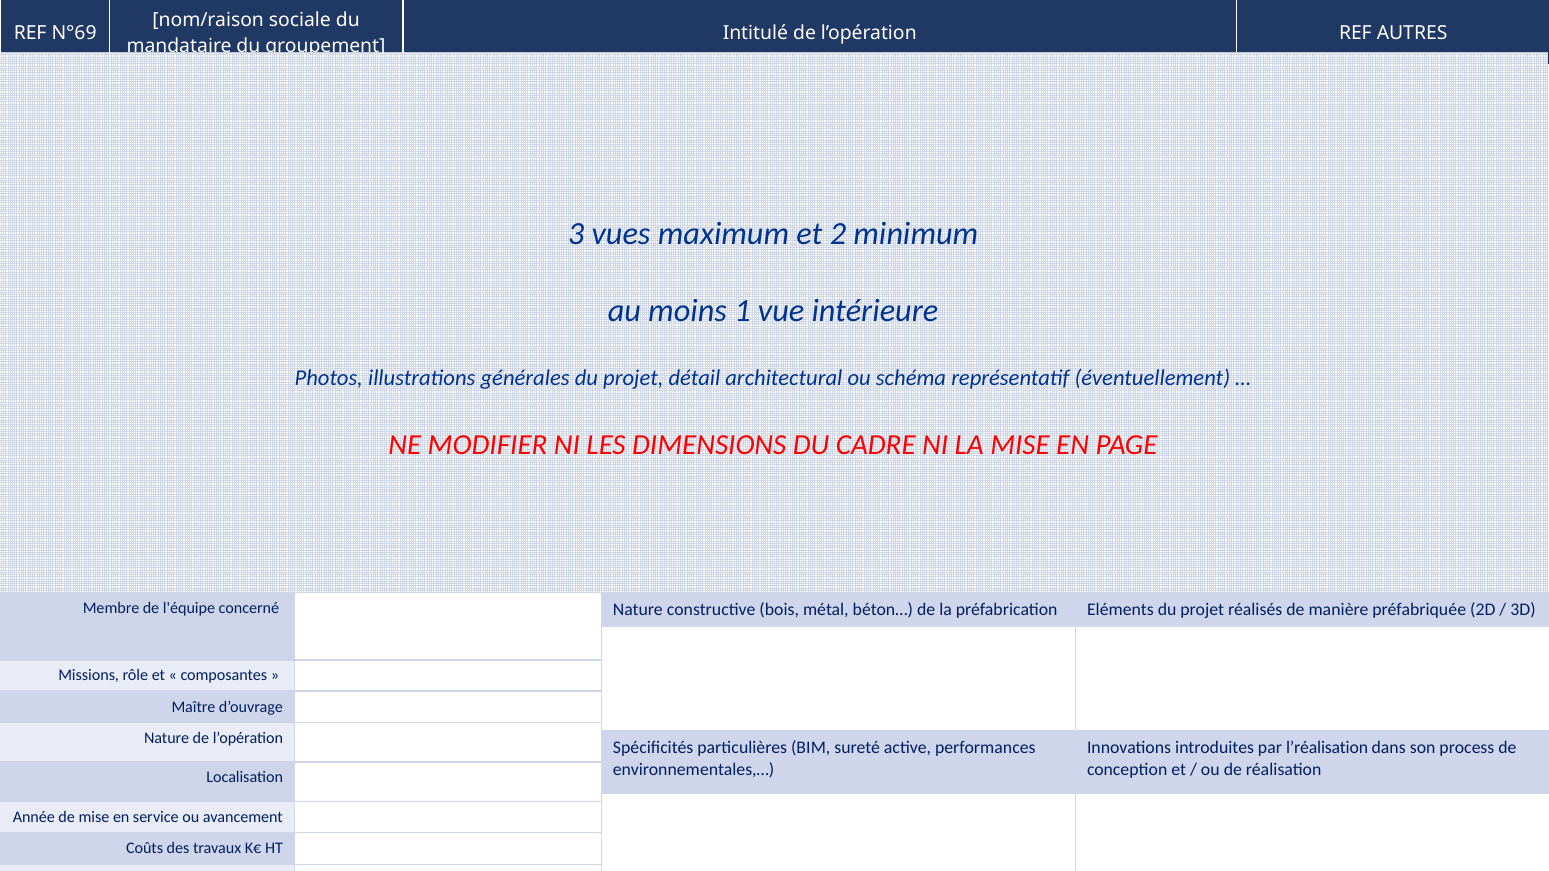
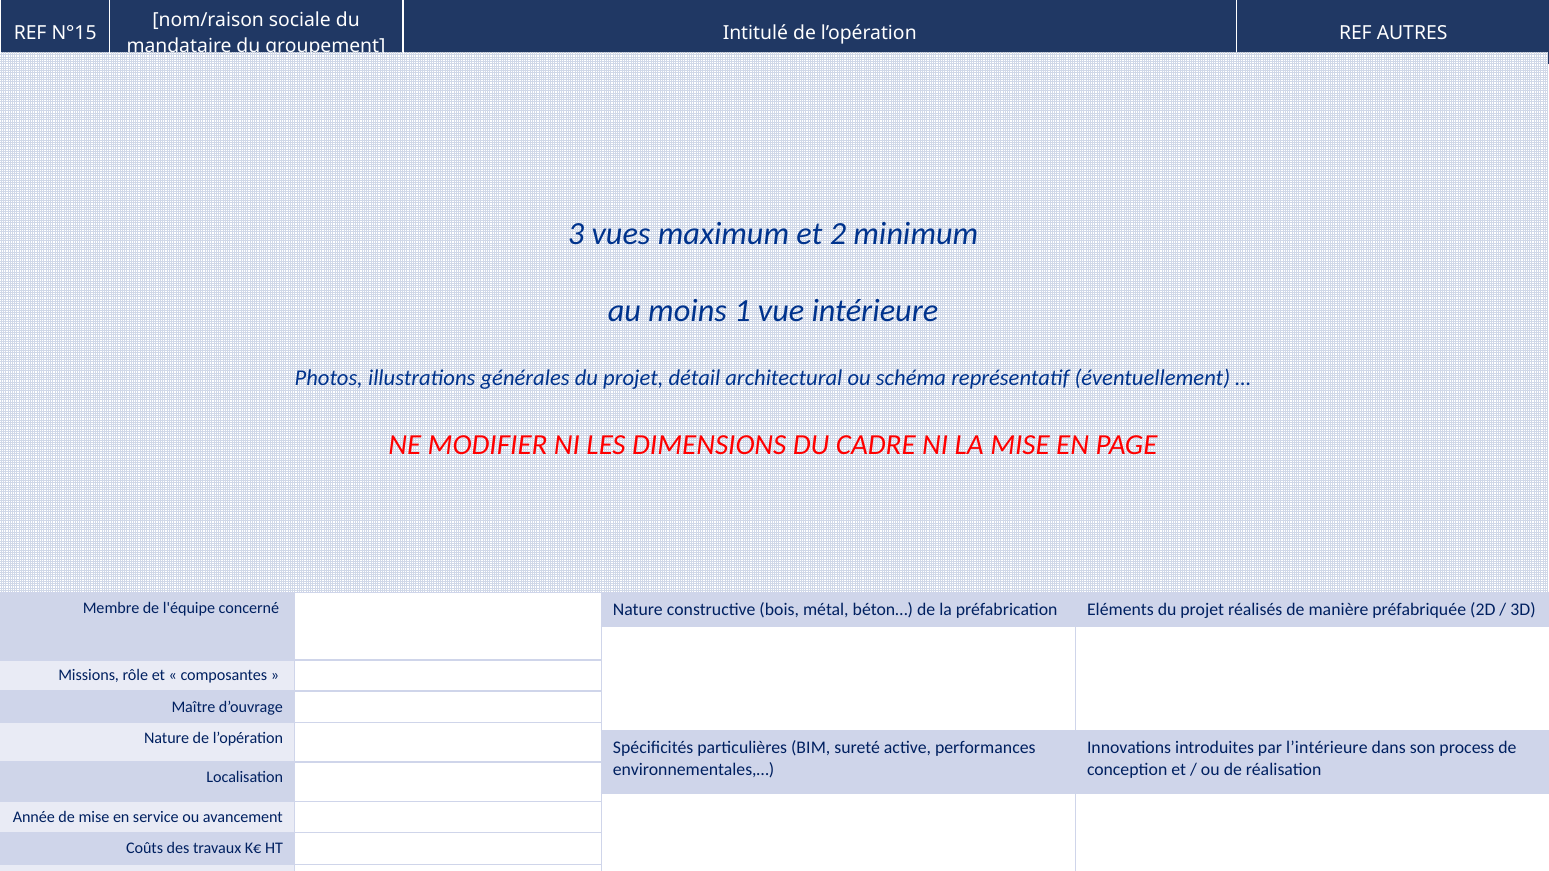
N°69: N°69 -> N°15 (74, 33)
l’réalisation: l’réalisation -> l’intérieure (1327, 748)
